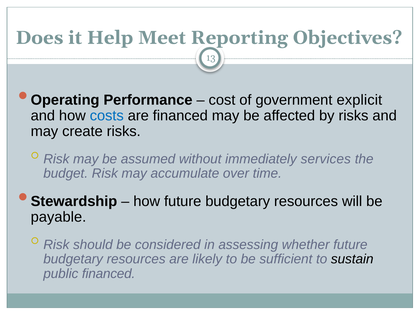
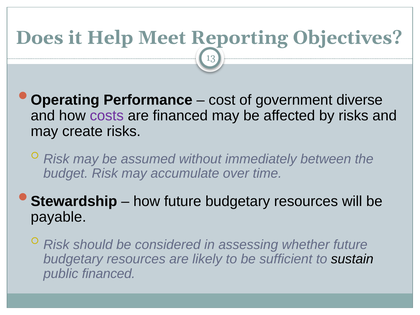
explicit: explicit -> diverse (360, 100)
costs colour: blue -> purple (107, 116)
services: services -> between (326, 159)
